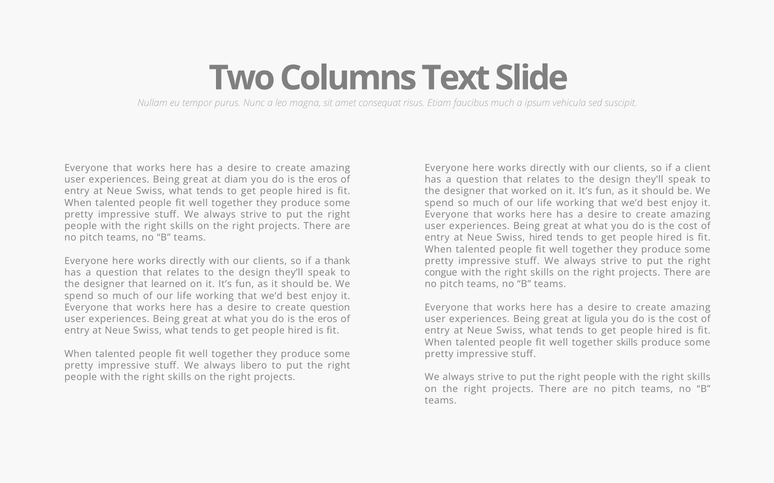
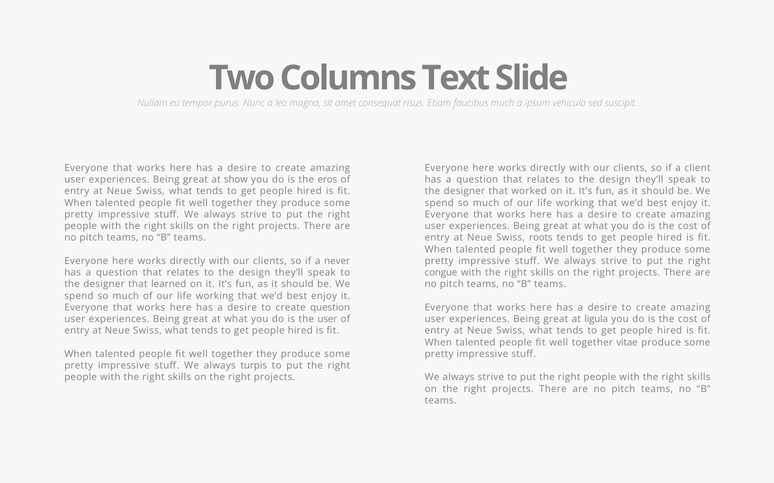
diam: diam -> show (236, 180)
Swiss hired: hired -> roots (541, 238)
thank: thank -> never (337, 261)
eros: eros -> user (327, 320)
together skills: skills -> vitae (627, 343)
libero: libero -> turpis (254, 366)
